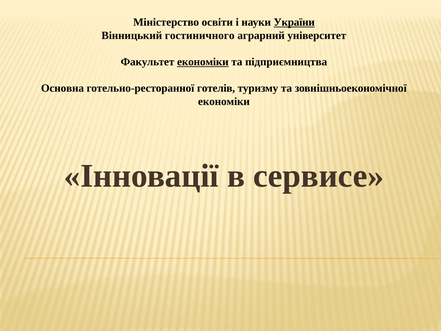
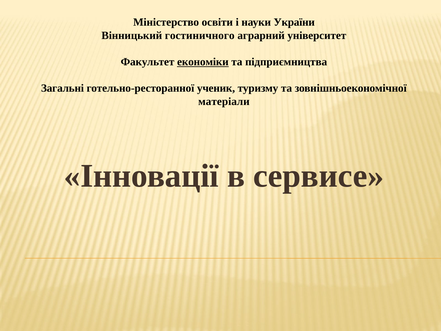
України underline: present -> none (294, 22)
Основна: Основна -> Загальні (62, 88)
готелів: готелів -> ученик (216, 88)
економіки: економіки -> матеріали (224, 101)
